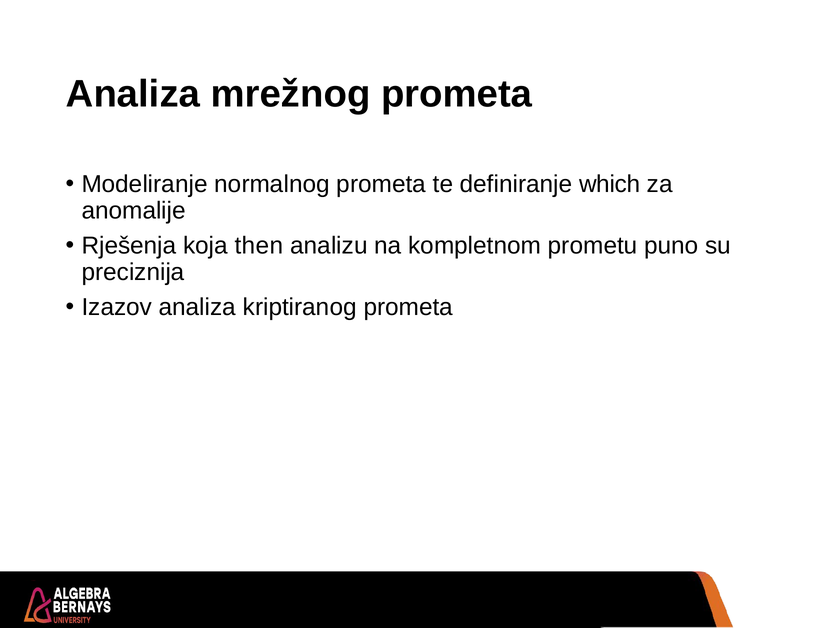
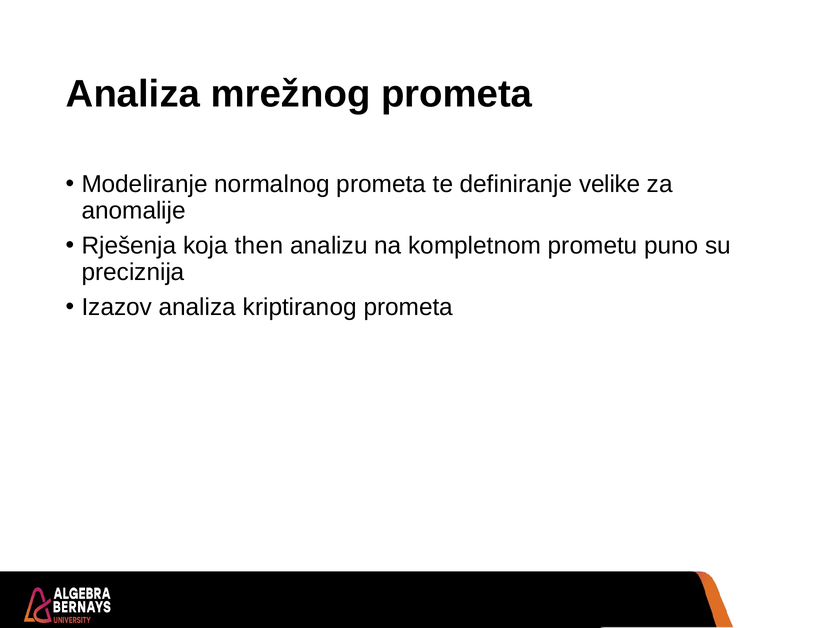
which: which -> velike (610, 184)
